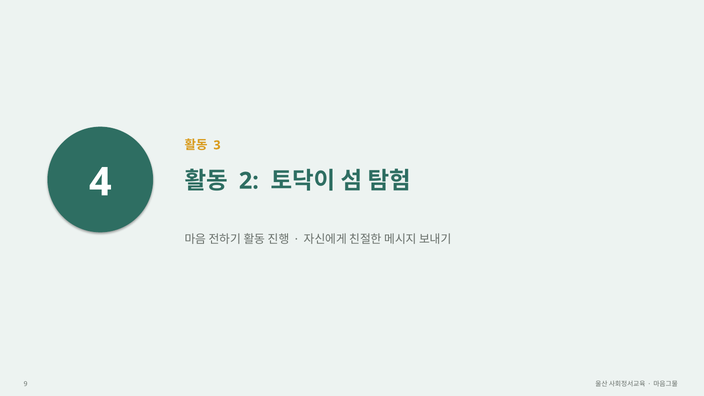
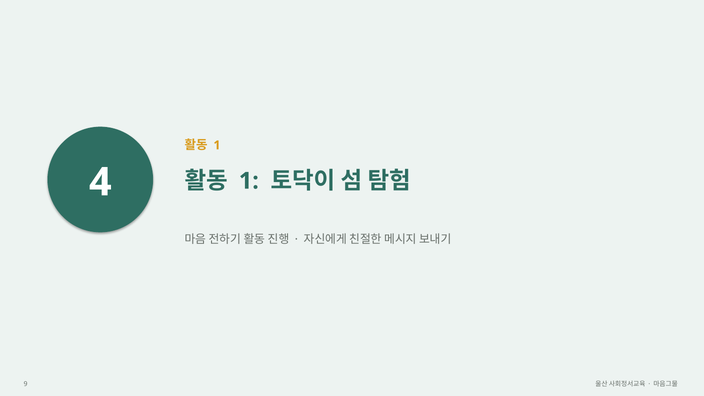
3: 3 -> 1 (217, 145)
2: 2 -> 1 (249, 181)
